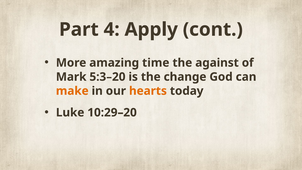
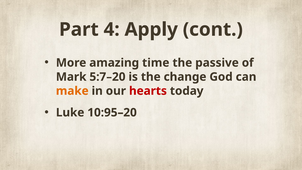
against: against -> passive (217, 63)
5:3–20: 5:3–20 -> 5:7–20 (107, 77)
hearts colour: orange -> red (148, 91)
10:29–20: 10:29–20 -> 10:95–20 (112, 112)
